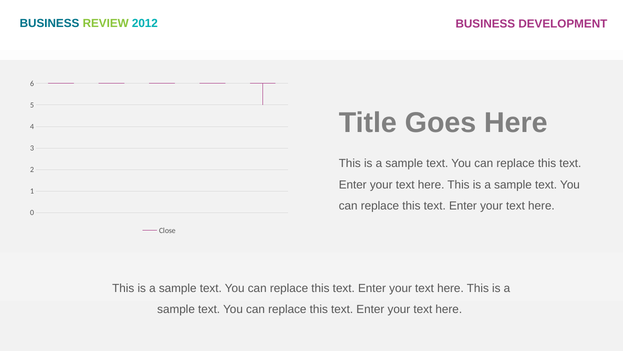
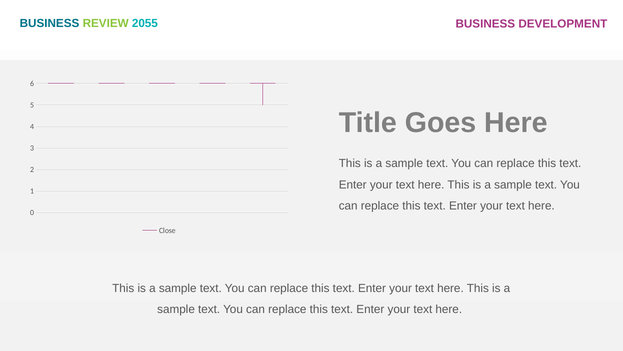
2012: 2012 -> 2055 (145, 23)
